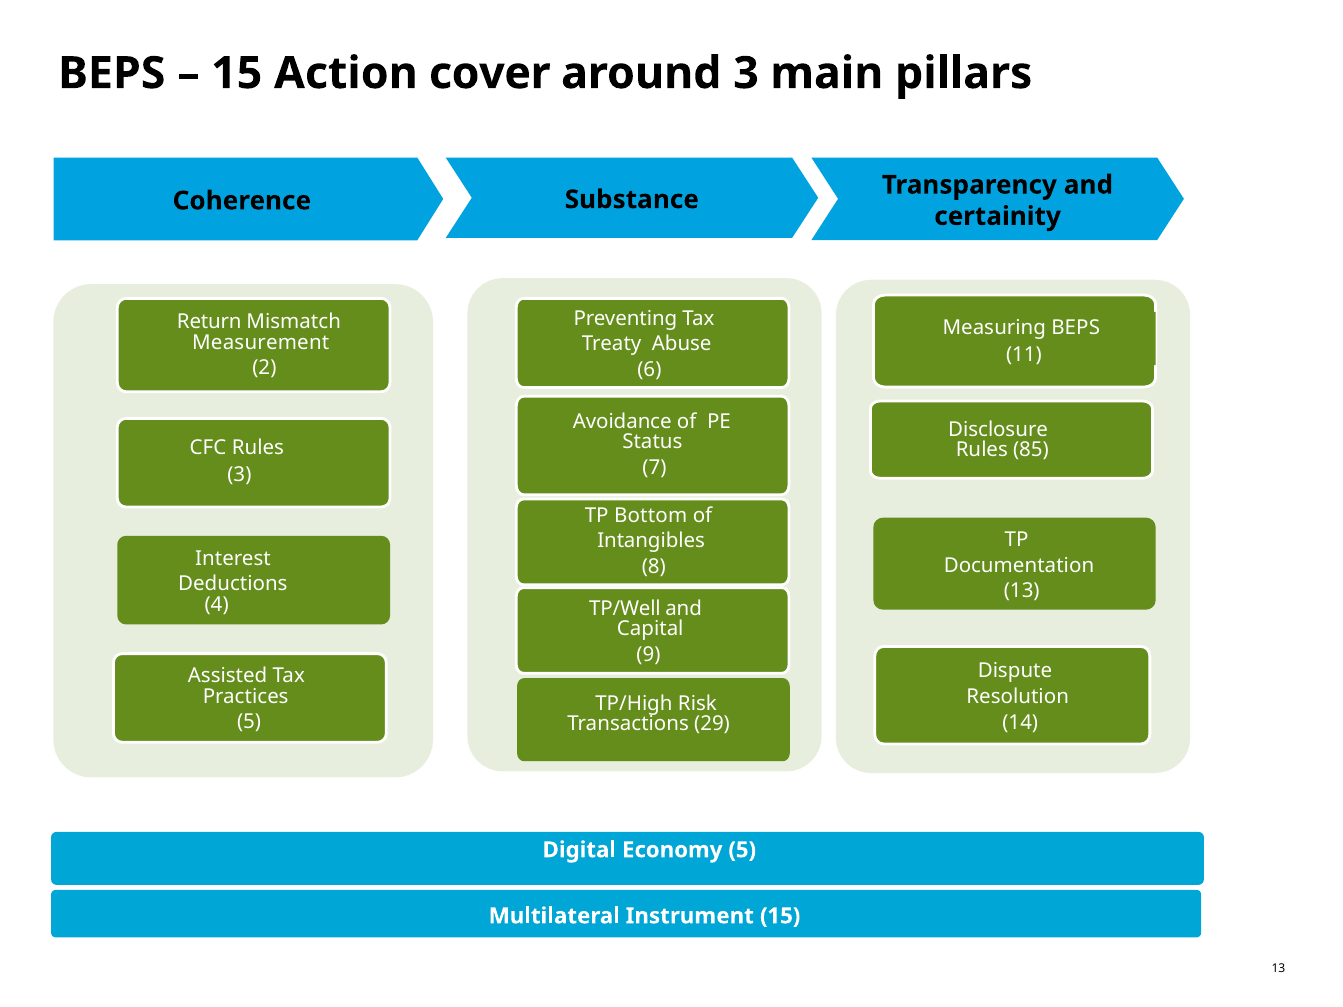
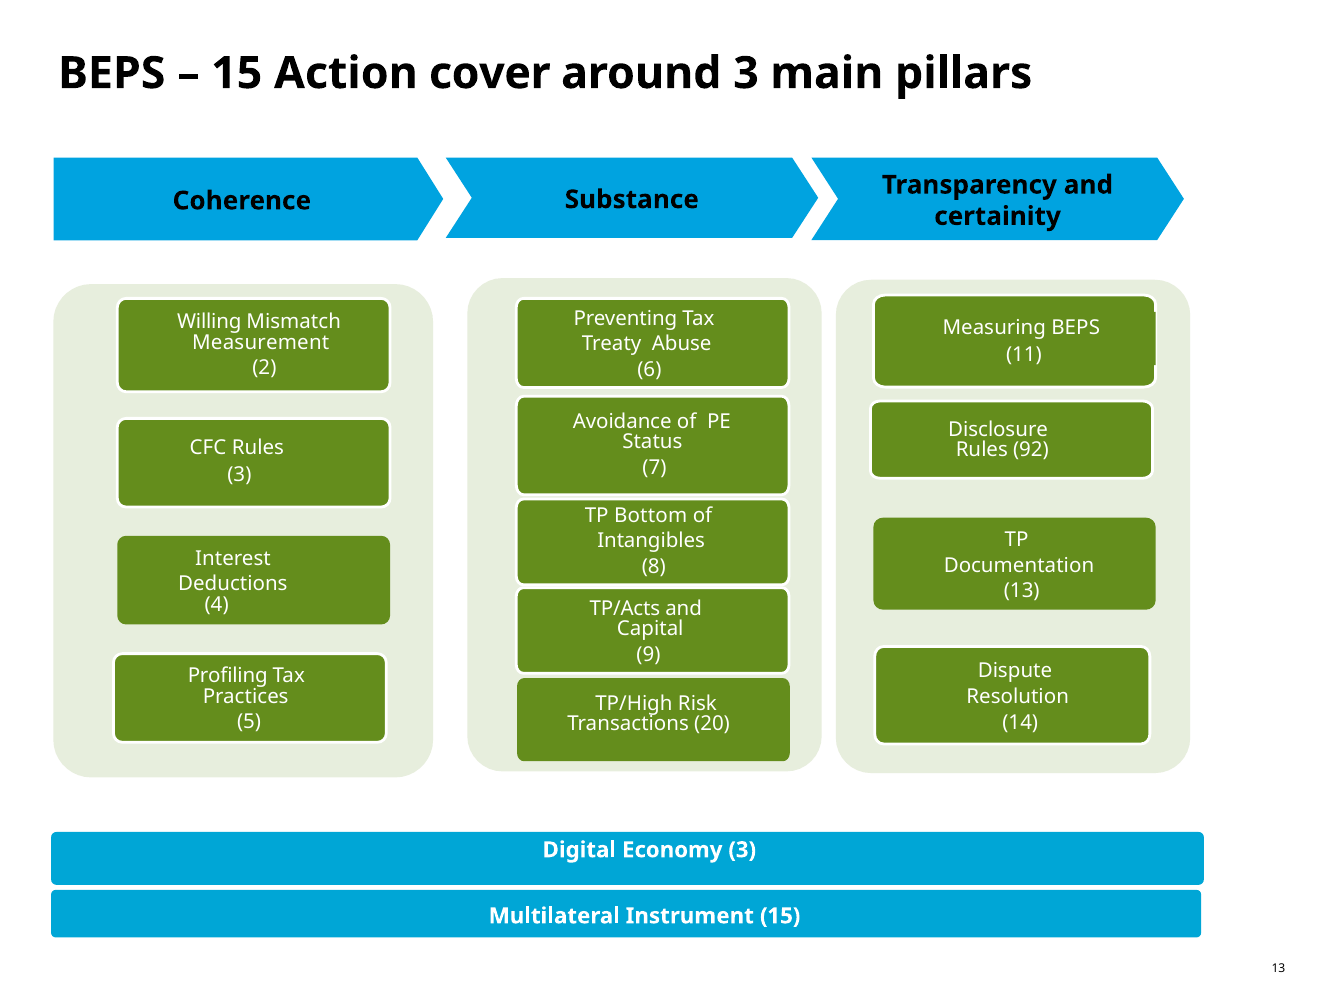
Return: Return -> Willing (209, 322)
85: 85 -> 92 (1031, 450)
TP/Well: TP/Well -> TP/Acts (625, 609)
Assisted: Assisted -> Profiling (228, 676)
29: 29 -> 20 (712, 724)
Economy 5: 5 -> 3 (742, 850)
